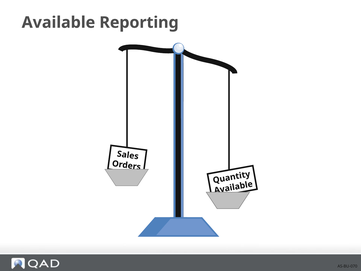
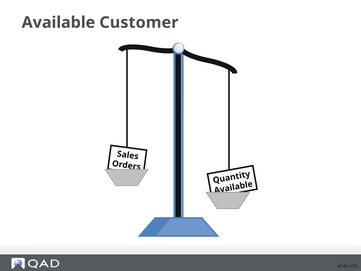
Reporting: Reporting -> Customer (139, 22)
